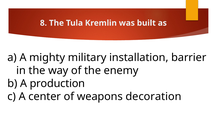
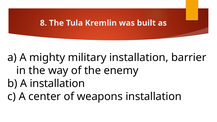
A production: production -> installation (57, 84)
weapons decoration: decoration -> installation (154, 97)
